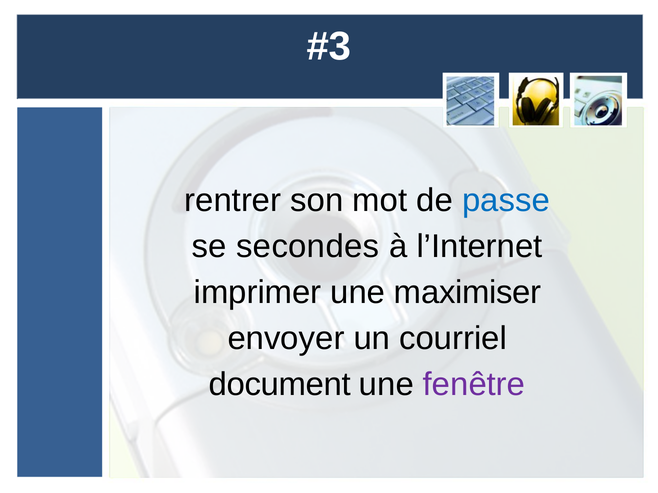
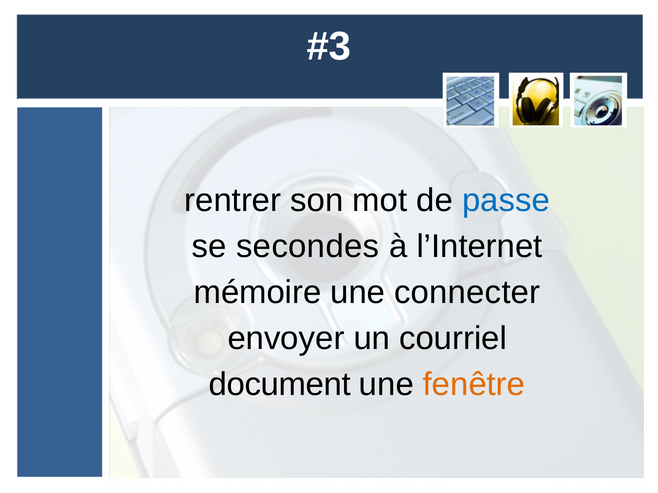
imprimer: imprimer -> mémoire (258, 293)
maximiser: maximiser -> connecter (467, 293)
fenêtre colour: purple -> orange (474, 385)
